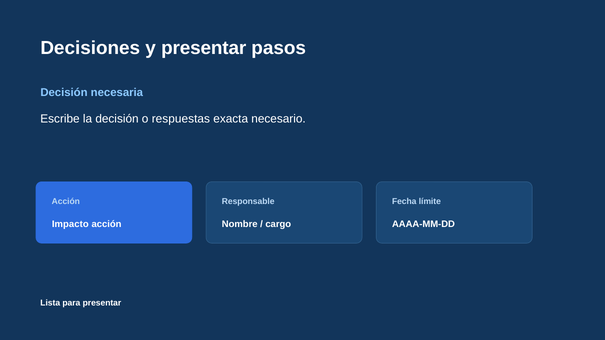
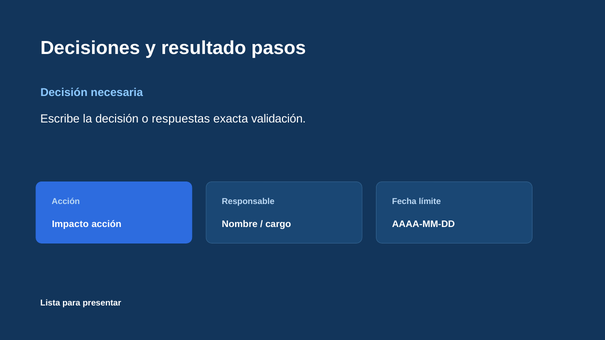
y presentar: presentar -> resultado (204, 48)
necesario: necesario -> validación (279, 119)
